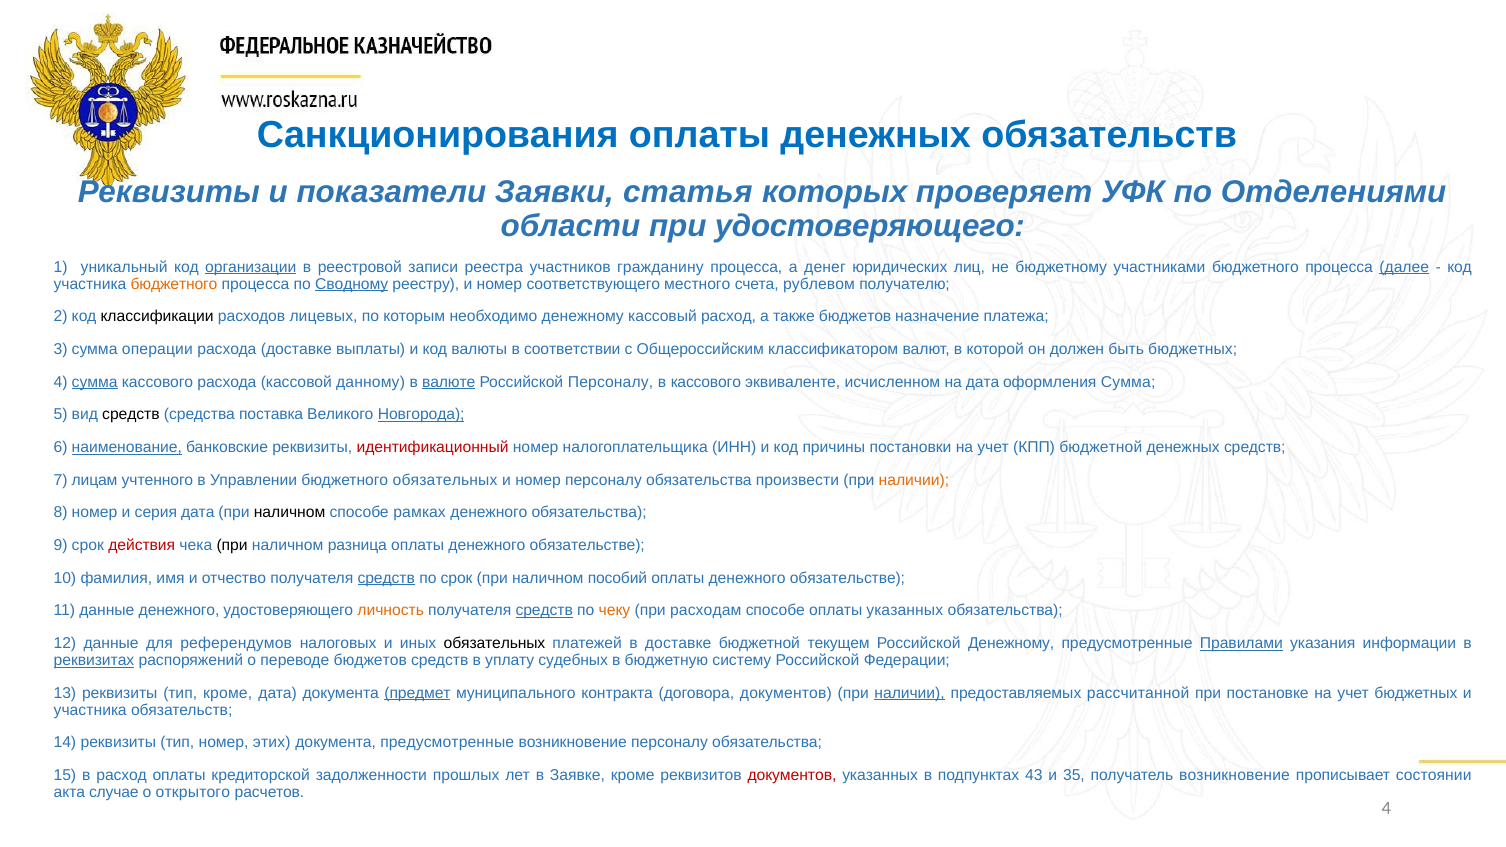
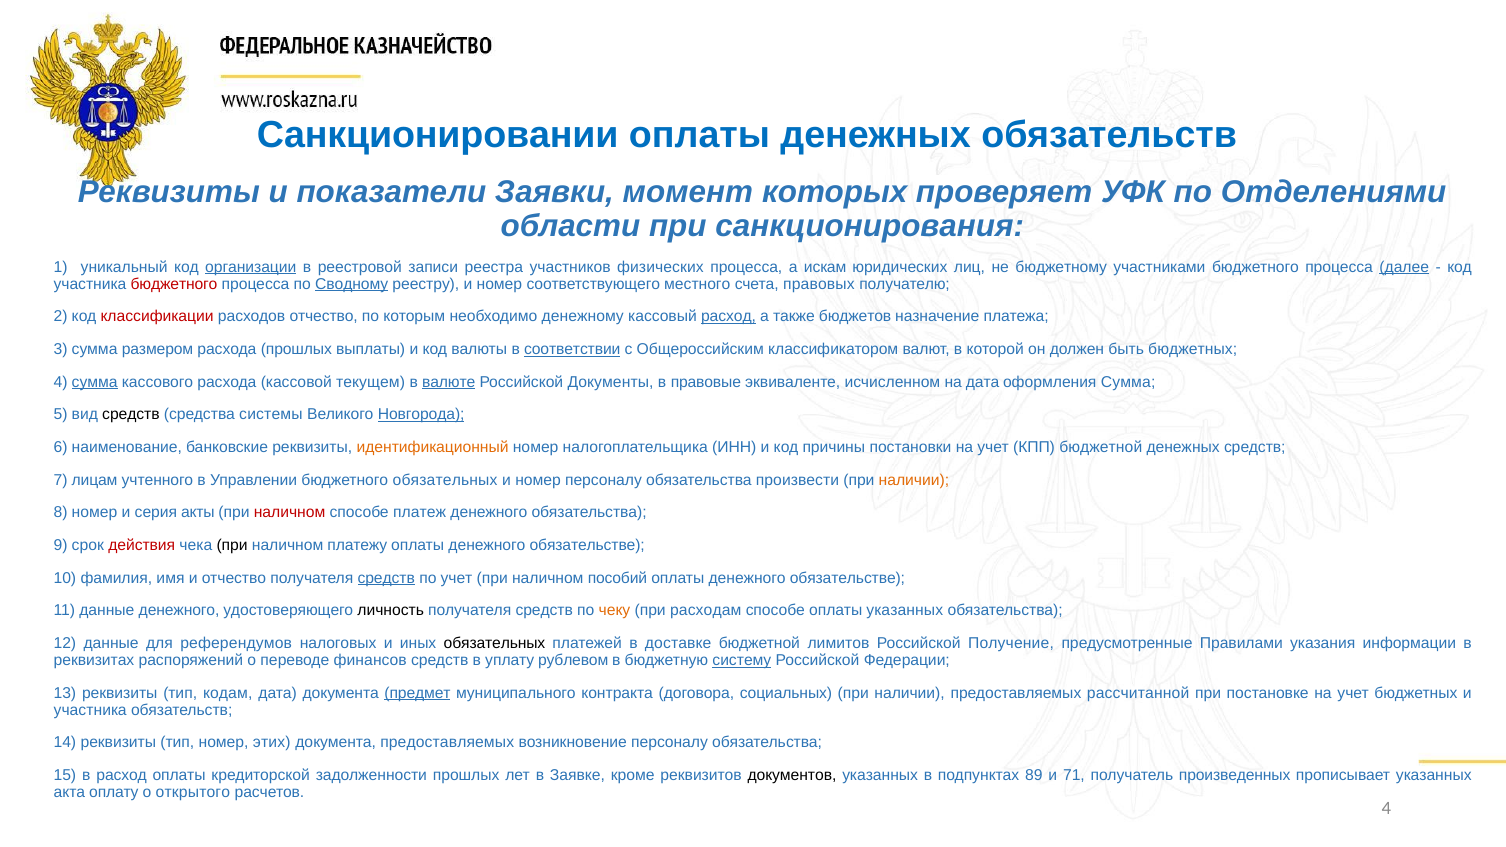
Санкционирования: Санкционирования -> Санкционировании (438, 135)
статья: статья -> момент (688, 192)
при удостоверяющего: удостоверяющего -> санкционирования (870, 226)
гражданину: гражданину -> физических (660, 267)
денег: денег -> искам (825, 267)
бюджетного colour: orange -> red (174, 284)
рублевом: рублевом -> правовых (819, 284)
классификации colour: black -> red (157, 317)
расходов лицевых: лицевых -> отчество (324, 317)
расход underline: none -> present (728, 317)
операции: операции -> размером (158, 349)
расхода доставке: доставке -> прошлых (296, 349)
соответствии underline: none -> present (572, 349)
данному: данному -> текущем (371, 382)
Российской Персоналу: Персоналу -> Документы (611, 382)
в кассового: кассового -> правовые (706, 382)
поставка: поставка -> системы (271, 415)
наименование underline: present -> none (127, 447)
идентификационный colour: red -> orange (433, 447)
серия дата: дата -> акты (198, 513)
наличном colour: black -> red (290, 513)
рамках: рамках -> платеж (420, 513)
разница: разница -> платежу (357, 545)
по срок: срок -> учет (457, 578)
личность colour: orange -> black (391, 611)
средств underline: present -> none (544, 611)
текущем: текущем -> лимитов (838, 643)
Российской Денежному: Денежному -> Получение (1011, 643)
Правилами underline: present -> none (1241, 643)
реквизитах underline: present -> none (94, 660)
переводе бюджетов: бюджетов -> финансов (370, 660)
судебных: судебных -> рублевом (573, 660)
систему underline: none -> present (742, 660)
тип кроме: кроме -> кодам (228, 693)
договора документов: документов -> социальных (786, 693)
наличии underline: present -> none (910, 693)
документа предусмотренные: предусмотренные -> предоставляемых (447, 743)
документов colour: red -> black (792, 775)
43: 43 -> 89 (1034, 775)
35: 35 -> 71 (1074, 775)
получатель возникновение: возникновение -> произведенных (1235, 775)
прописывает состоянии: состоянии -> указанных (1434, 775)
случае: случае -> оплату (114, 792)
